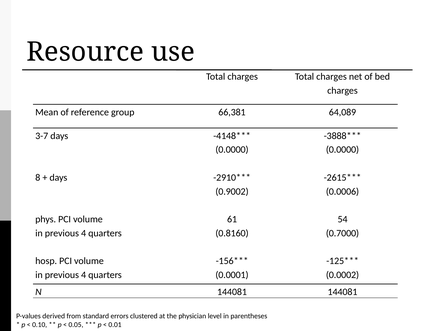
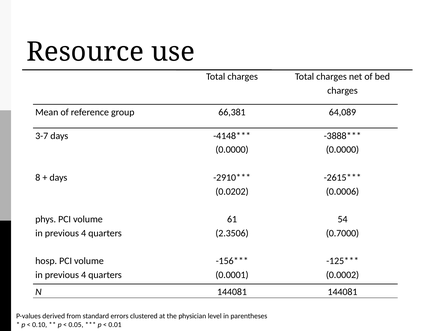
0.9002: 0.9002 -> 0.0202 (232, 192)
0.8160: 0.8160 -> 2.3506 (232, 234)
